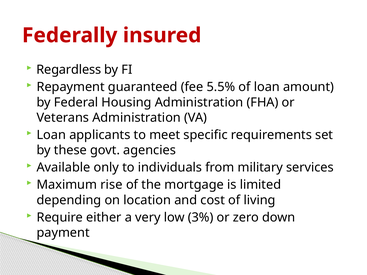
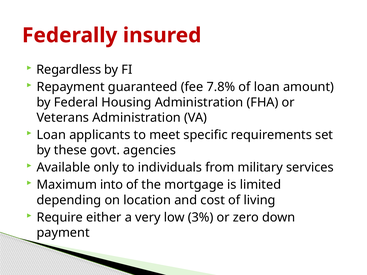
5.5%: 5.5% -> 7.8% (221, 87)
rise: rise -> into (112, 185)
